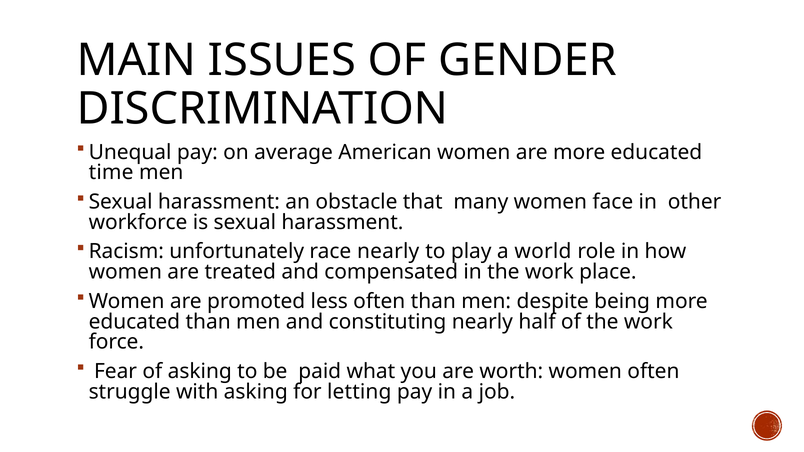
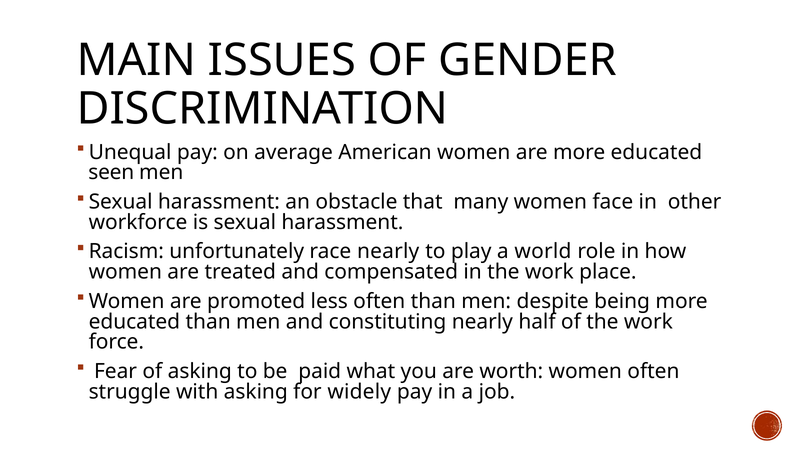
time: time -> seen (111, 173)
letting: letting -> widely (359, 392)
